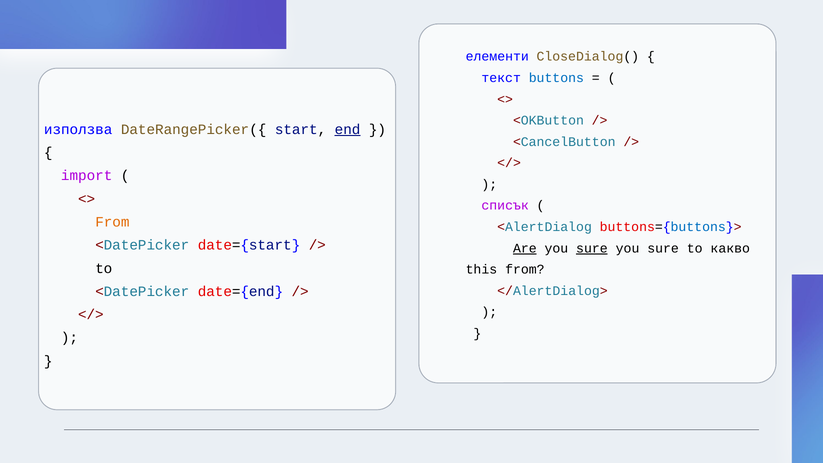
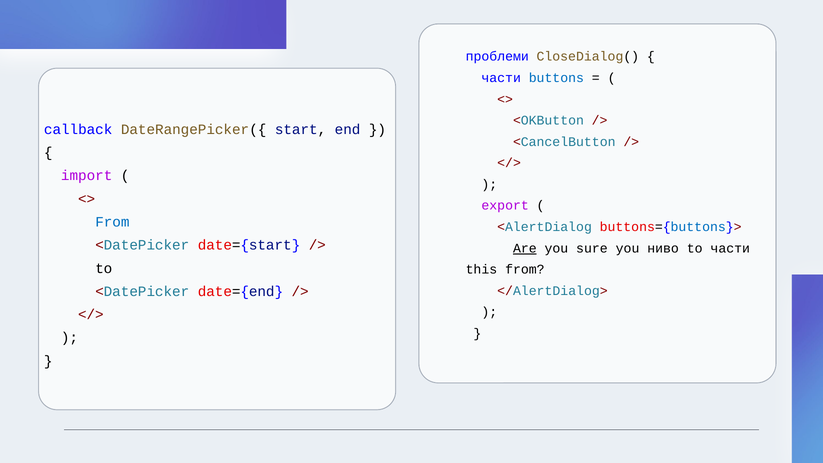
елементи: елементи -> проблеми (497, 57)
текст: текст -> части (501, 78)
използва: използва -> callback (78, 129)
end underline: present -> none (348, 129)
списък: списък -> export (505, 206)
From colour: orange -> blue (112, 222)
sure underline: present -> none (592, 248)
sure: sure -> ниво (663, 248)
to какво: какво -> части (730, 248)
